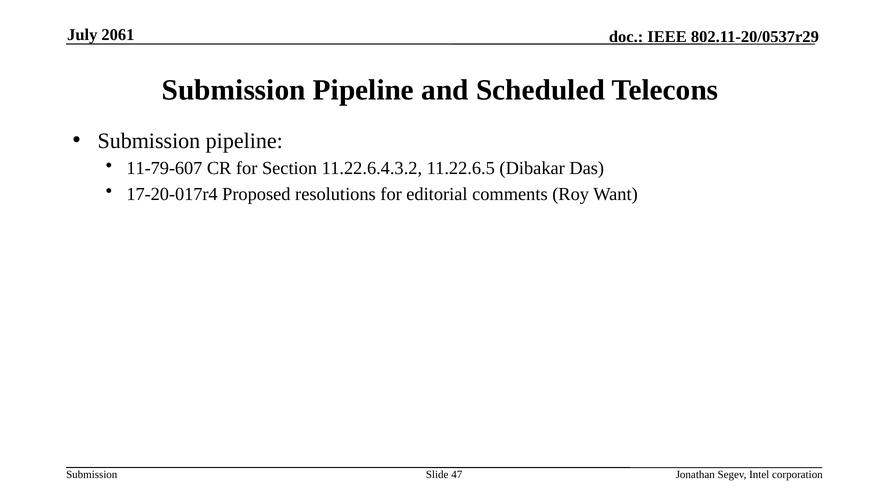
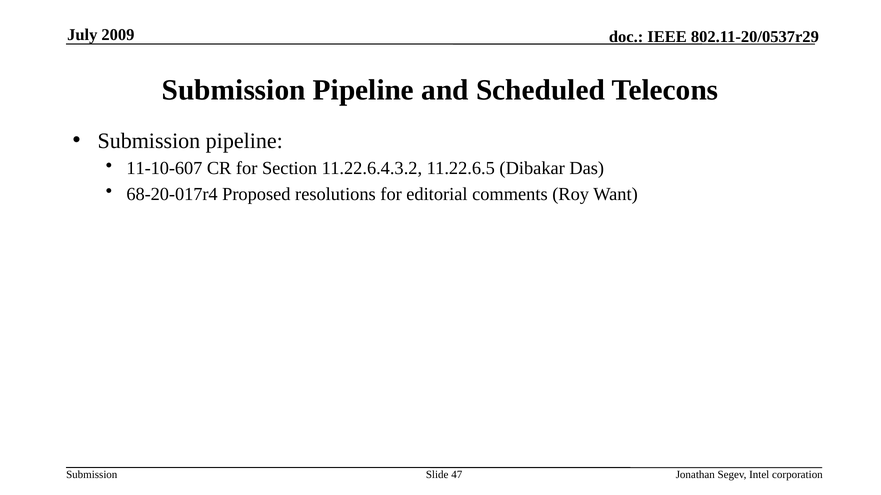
2061: 2061 -> 2009 (118, 35)
11-79-607: 11-79-607 -> 11-10-607 (164, 169)
17-20-017r4: 17-20-017r4 -> 68-20-017r4 (172, 194)
